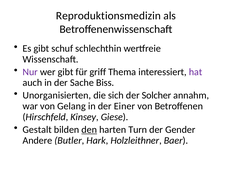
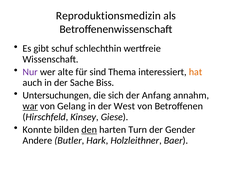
wer gibt: gibt -> alte (66, 72)
griff: griff -> sind (98, 72)
hat colour: purple -> orange (196, 72)
Unorganisierten: Unorganisierten -> Untersuchungen (57, 95)
Solcher: Solcher -> Anfang (156, 95)
war underline: none -> present (30, 106)
Einer: Einer -> West (124, 106)
Gestalt: Gestalt -> Konnte (37, 130)
